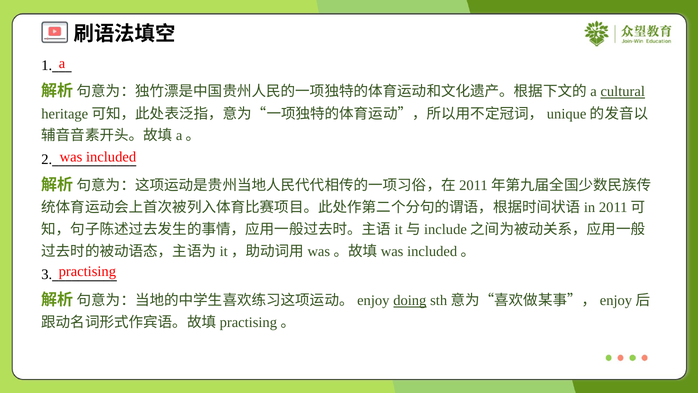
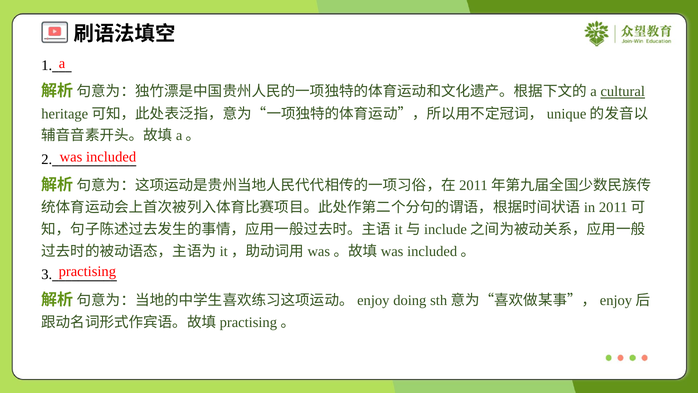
doing underline: present -> none (410, 300)
